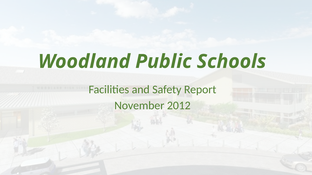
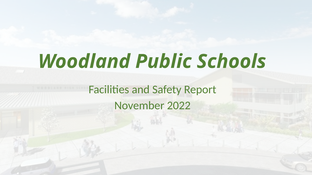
2012: 2012 -> 2022 (179, 106)
